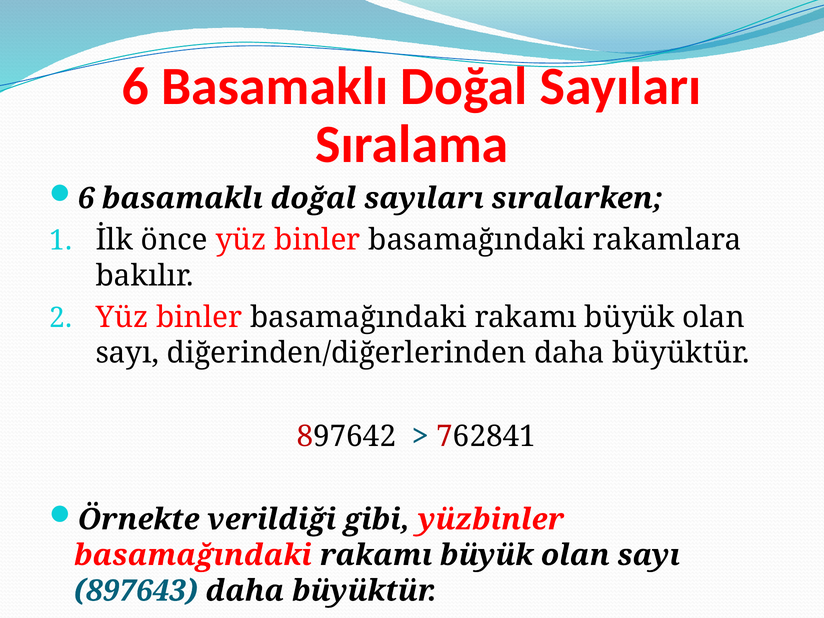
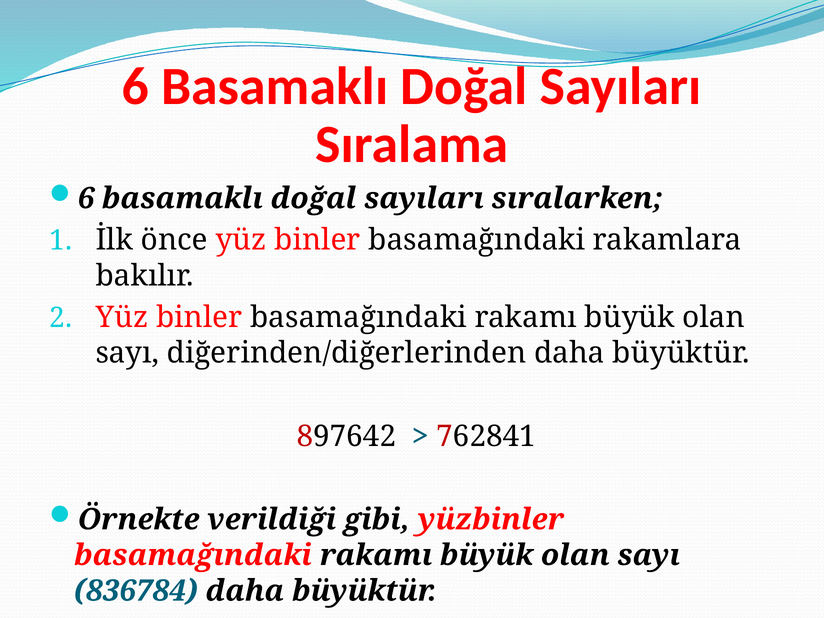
897643: 897643 -> 836784 (136, 591)
